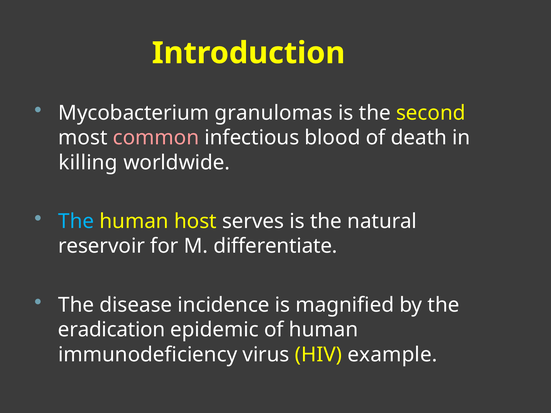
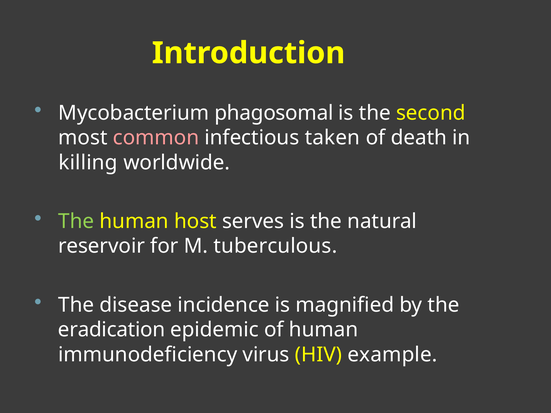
granulomas: granulomas -> phagosomal (274, 113)
blood: blood -> taken (332, 138)
The colour: light blue -> light green (76, 221)
differentiate: differentiate -> tuberculous (275, 246)
